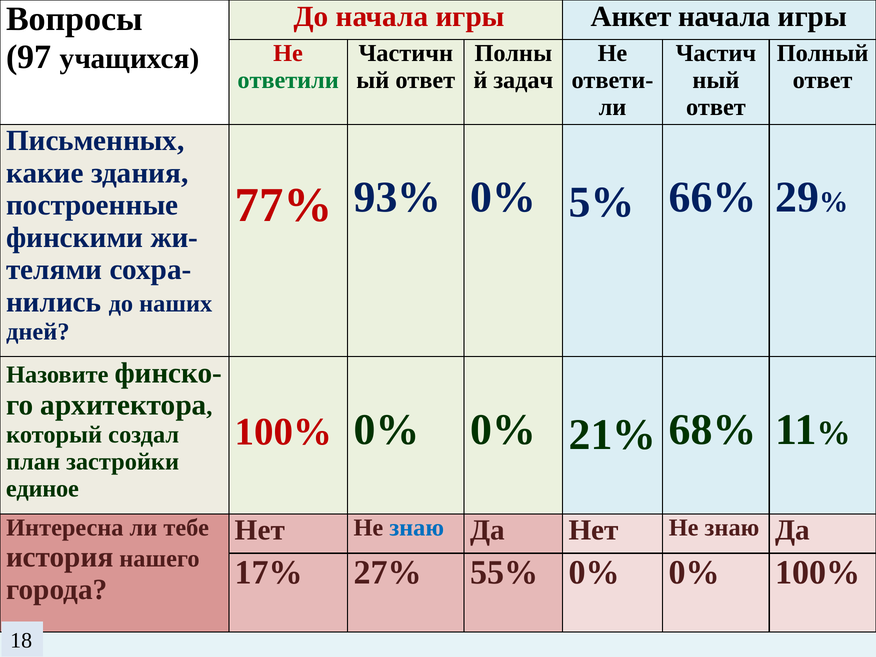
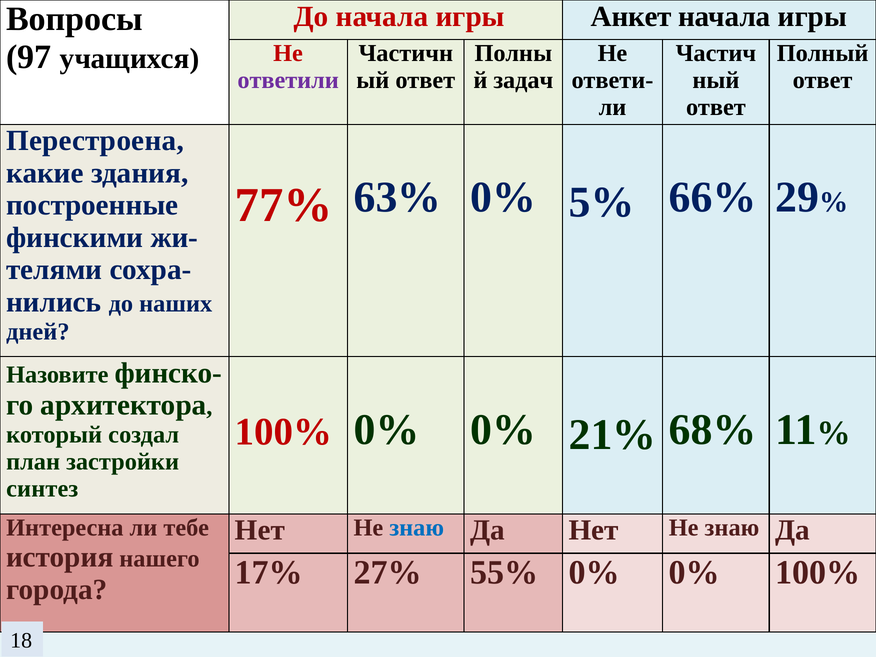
ответили colour: green -> purple (288, 80)
Письменных: Письменных -> Перестроена (95, 141)
93%: 93% -> 63% (397, 197)
единое: единое -> синтез (42, 489)
